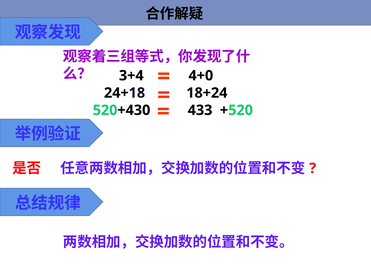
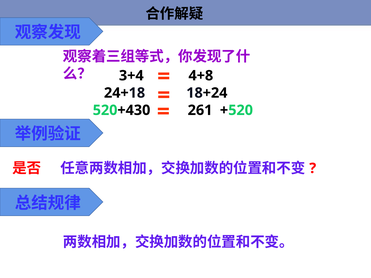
4+0: 4+0 -> 4+8 (201, 76)
433: 433 -> 261 (200, 110)
